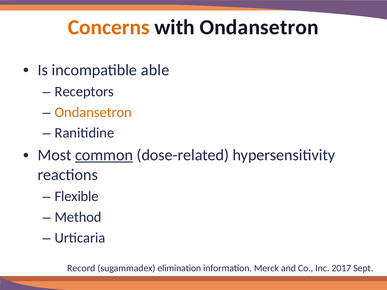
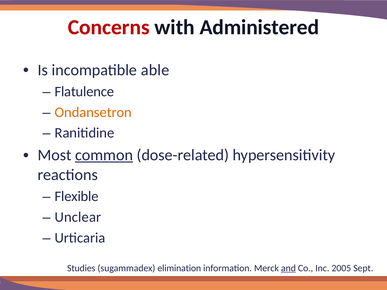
Concerns colour: orange -> red (109, 27)
with Ondansetron: Ondansetron -> Administered (259, 27)
Receptors: Receptors -> Flatulence (84, 92)
Method: Method -> Unclear (78, 217)
Record: Record -> Studies (81, 268)
and underline: none -> present (288, 268)
2017: 2017 -> 2005 (341, 268)
